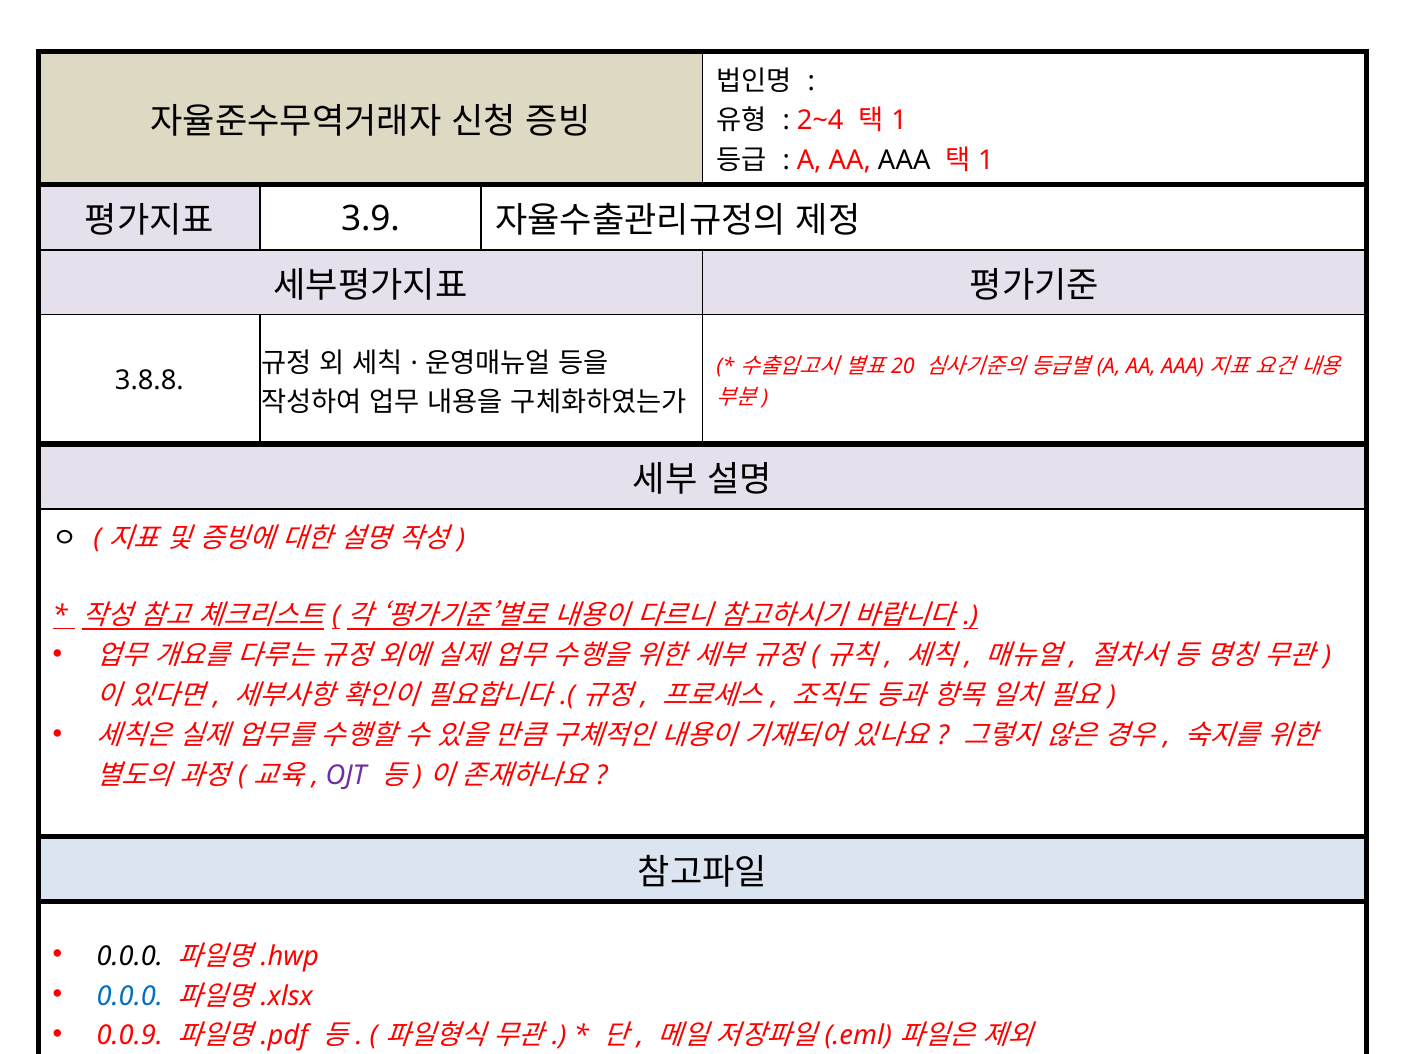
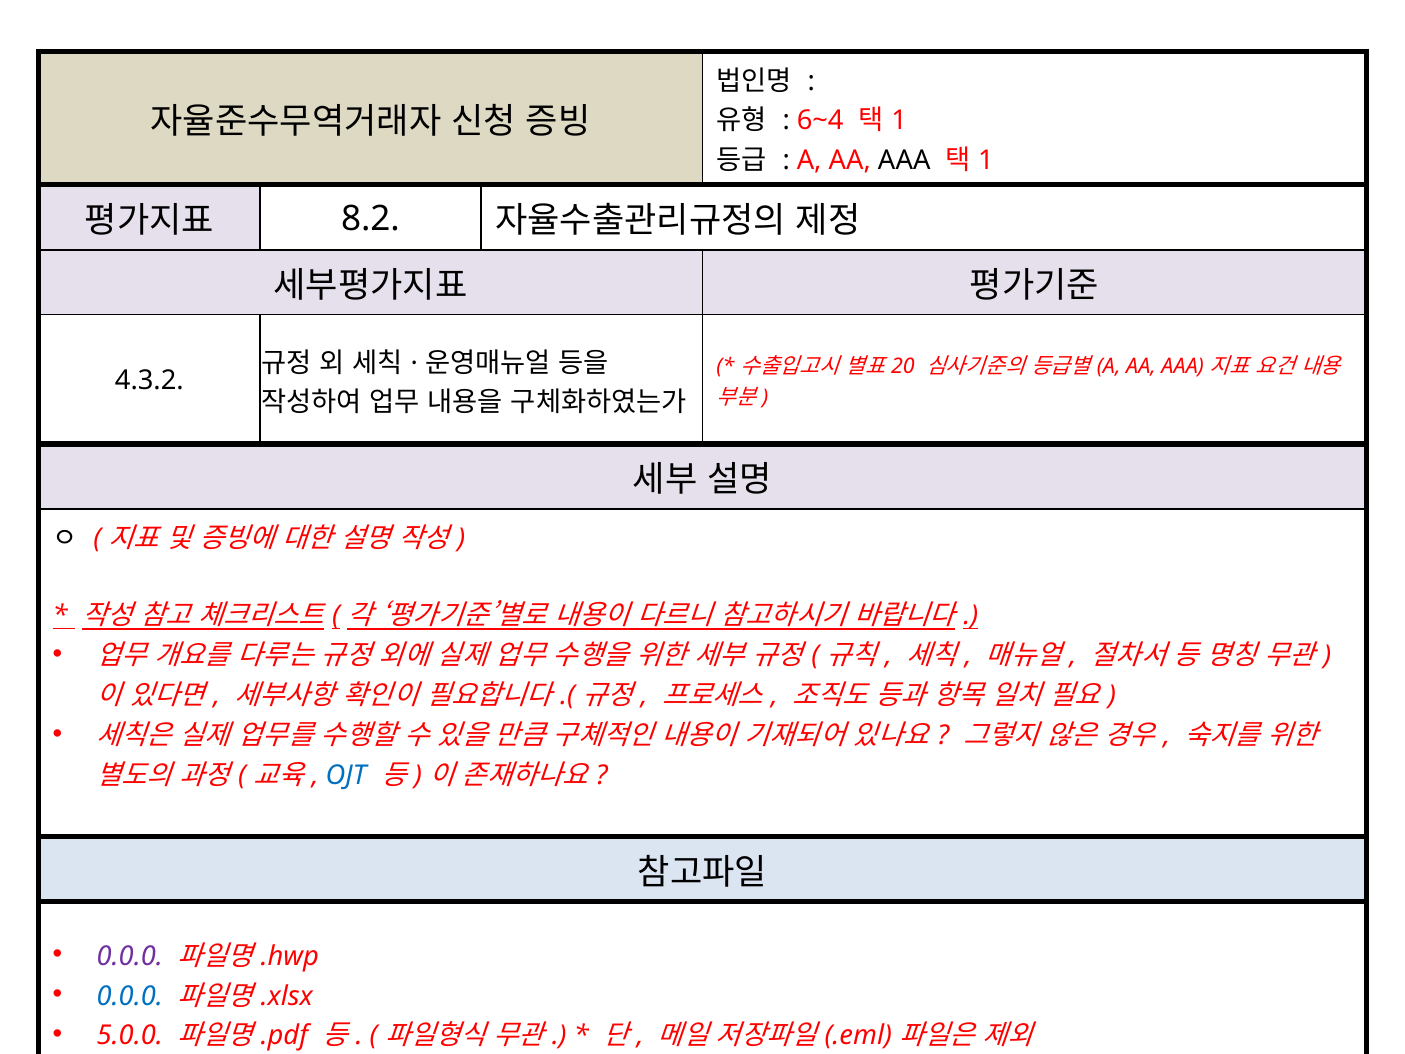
2~4: 2~4 -> 6~4 (820, 121)
3.9: 3.9 -> 8.2 (370, 219)
3.8.8: 3.8.8 -> 4.3.2 (149, 381)
OJT colour: purple -> blue (346, 775)
0.0.0 colour: black -> purple (130, 956)
0.0.9: 0.0.9 -> 5.0.0 (130, 1036)
